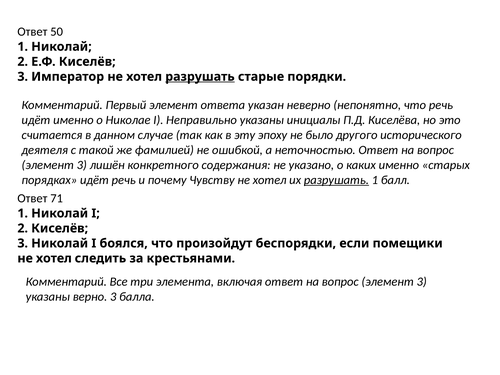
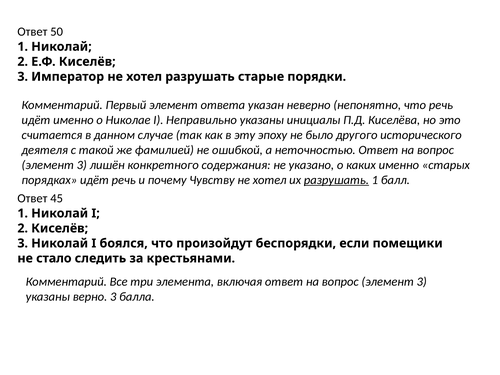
разрушать underline: present -> none (200, 77)
71: 71 -> 45 (57, 198)
хотел: хотел -> стало (54, 258)
